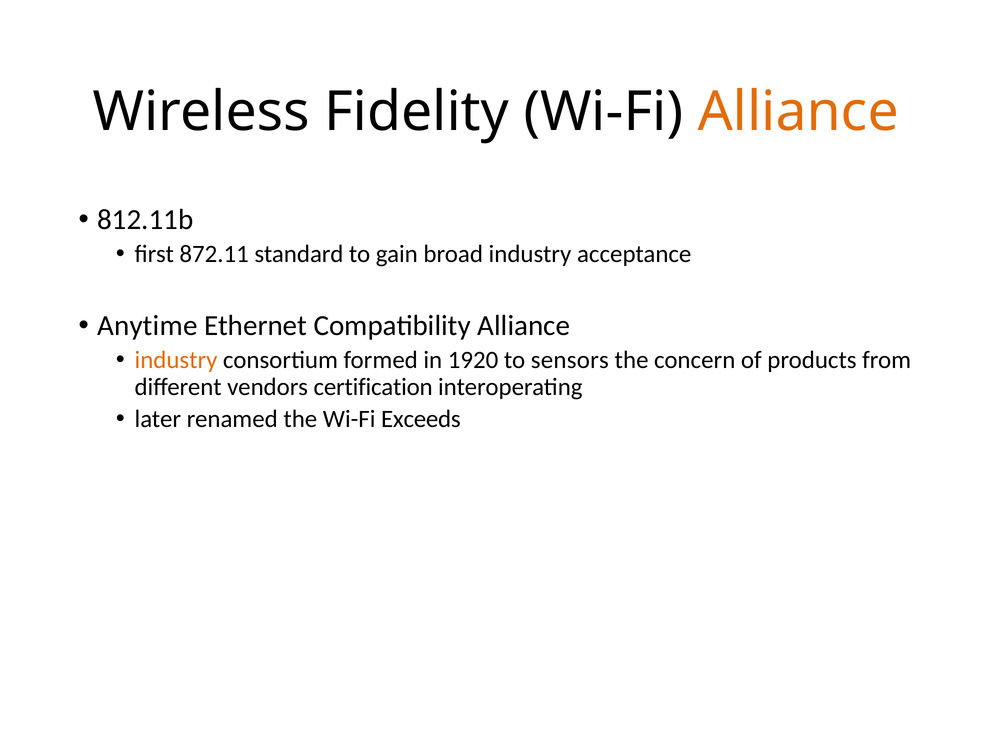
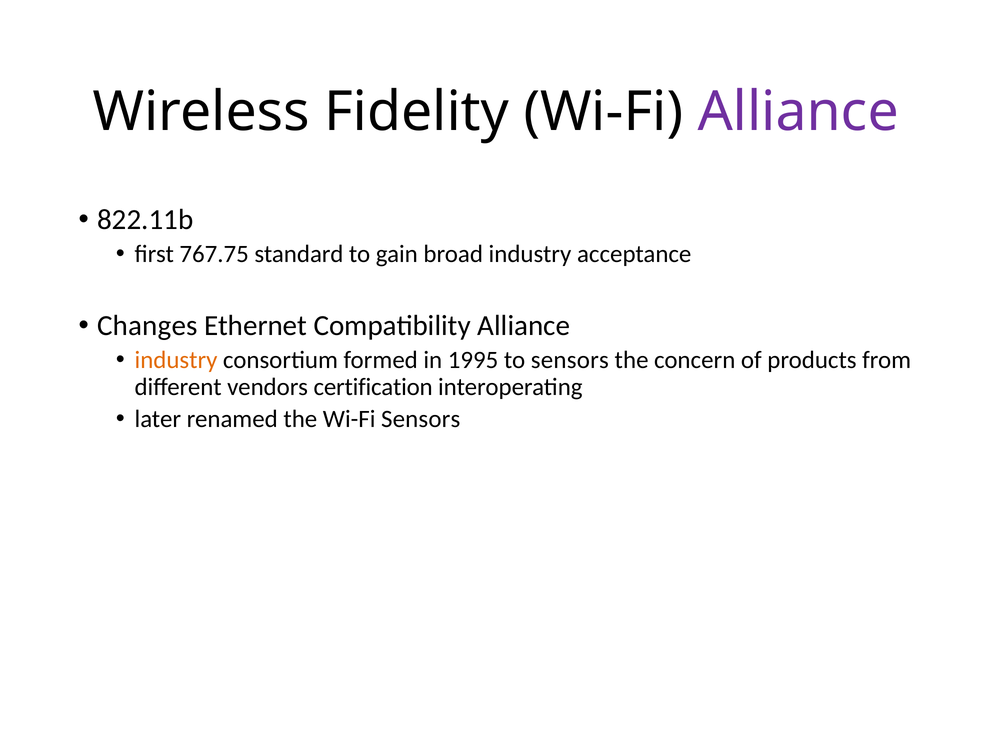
Alliance colour: orange -> purple (798, 112)
812.11b: 812.11b -> 822.11b (145, 220)
872.11: 872.11 -> 767.75 (214, 254)
Anytime: Anytime -> Changes (147, 326)
1920: 1920 -> 1995 (473, 360)
Wi-Fi Exceeds: Exceeds -> Sensors (421, 419)
